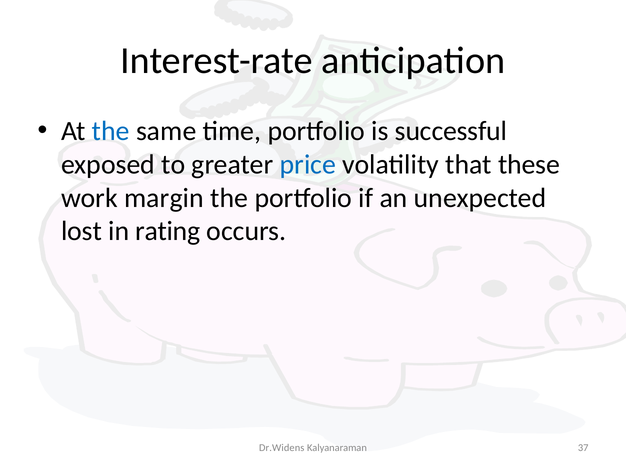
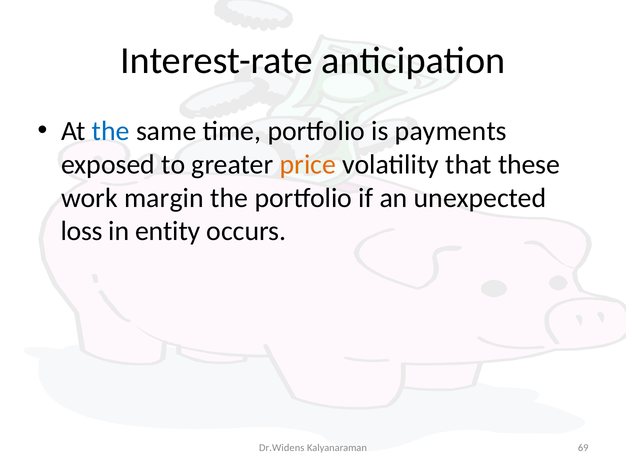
successful: successful -> payments (451, 131)
price colour: blue -> orange (308, 165)
lost: lost -> loss (82, 232)
rating: rating -> entity (168, 232)
37: 37 -> 69 (583, 448)
